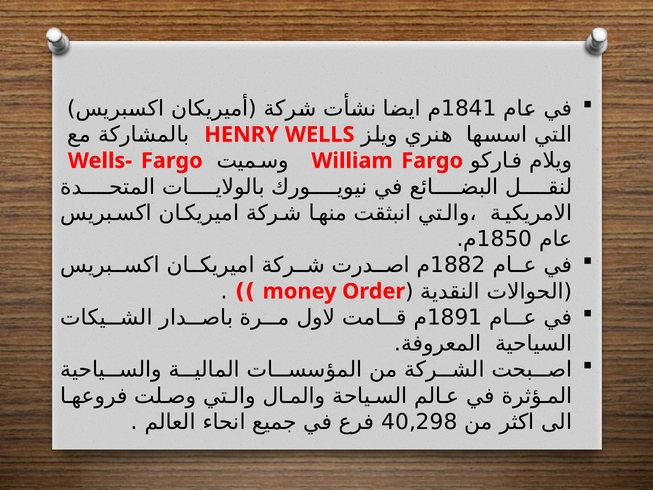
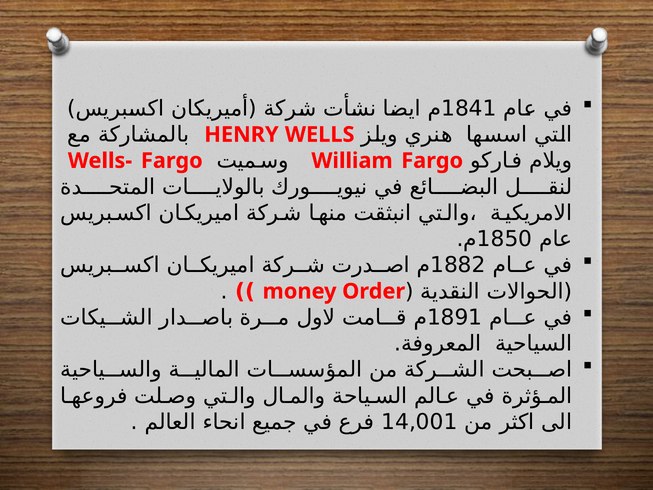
40,298: 40,298 -> 14,001 (419, 422)
